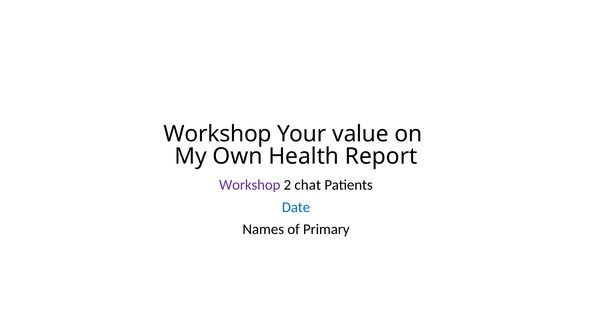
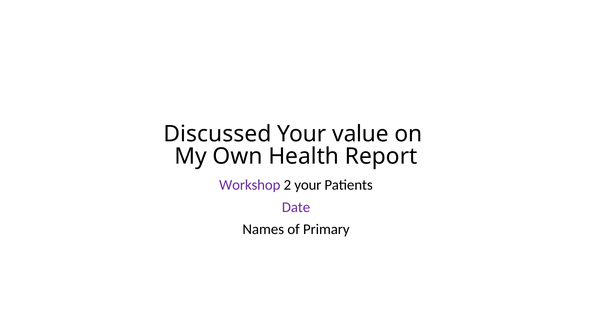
Workshop: Workshop -> Discussed (217, 134)
2 chat: chat -> your (308, 185)
Date colour: blue -> purple (296, 207)
